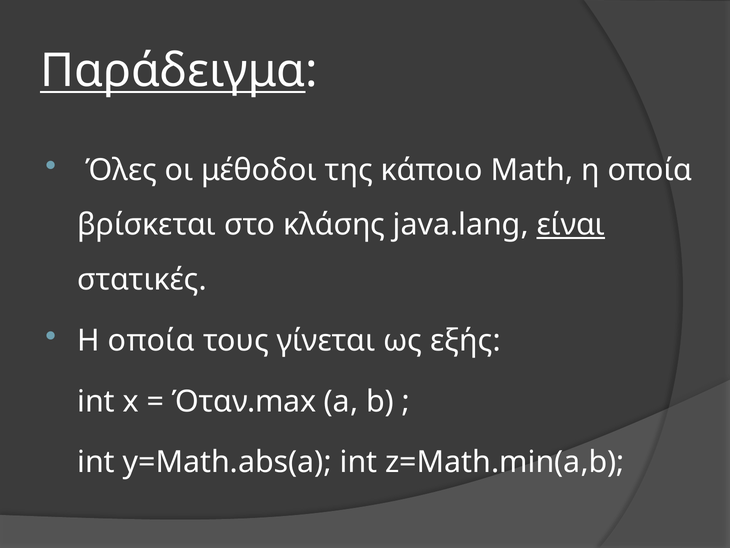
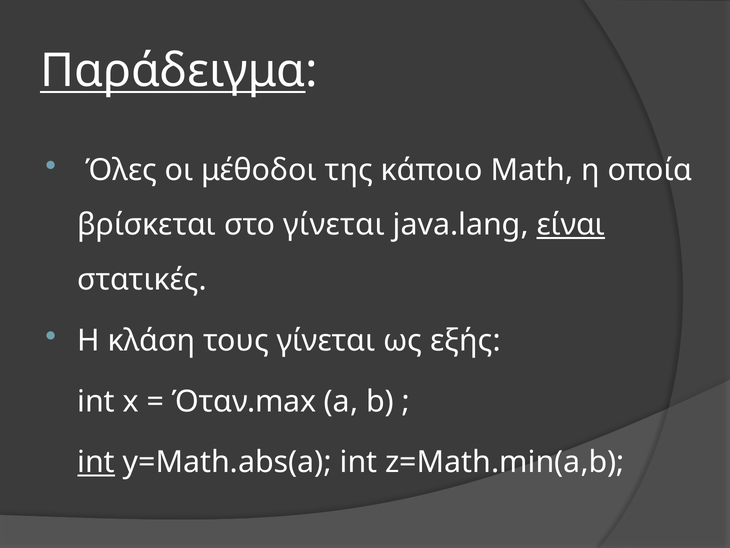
στο κλάσης: κλάσης -> γίνεται (334, 225)
οποία: οποία -> κλάση (152, 340)
int underline: none -> present (96, 462)
